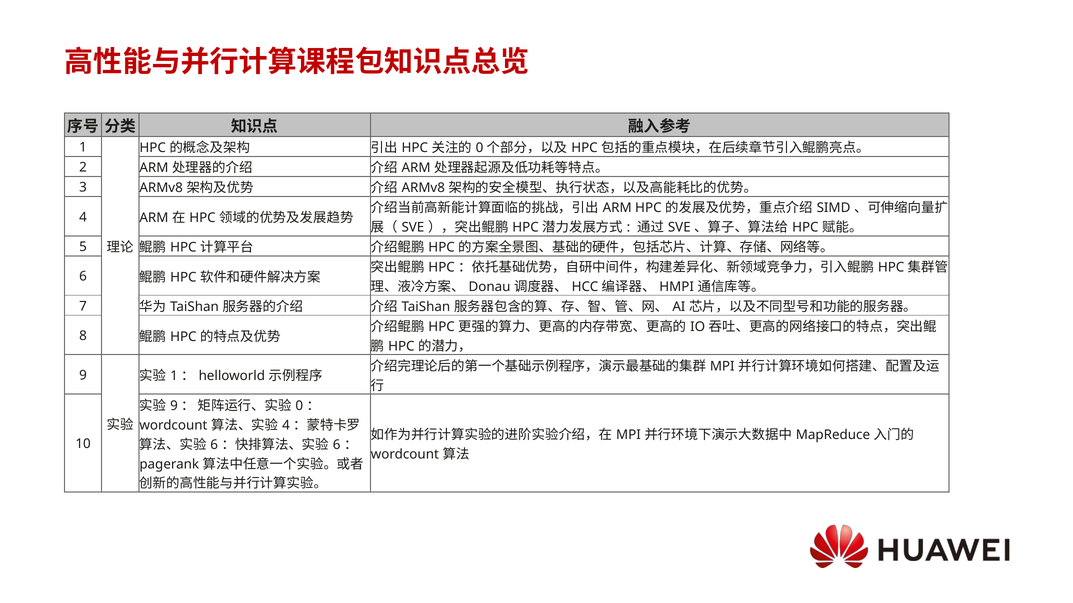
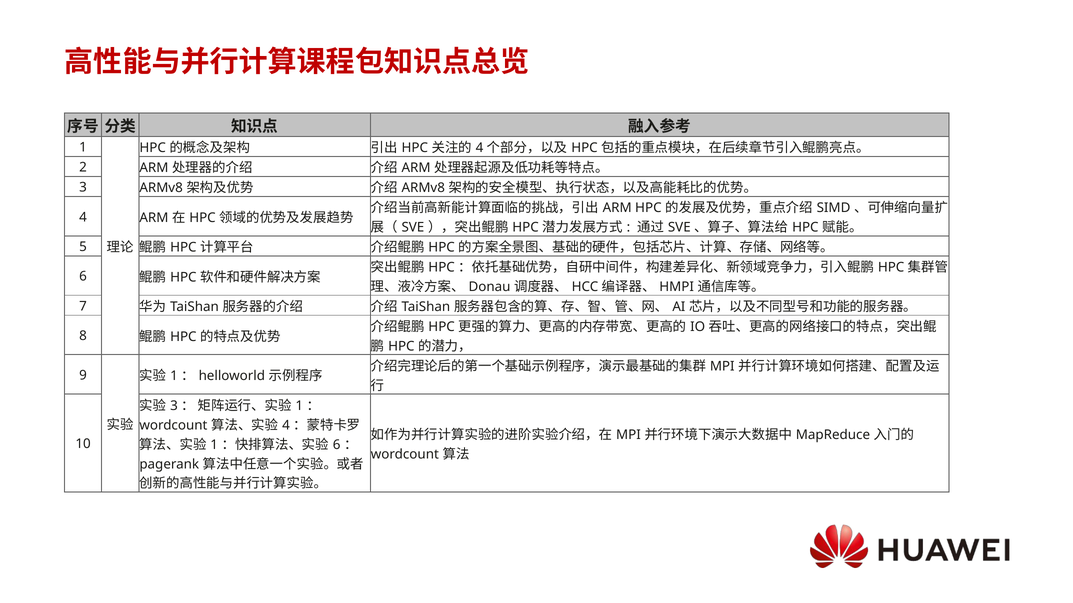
0: 0 -> 4 (480, 148)
9: 9 -> 3 (174, 406)
0: 0 -> 1 (299, 406)
6: 6 -> 1 (214, 445)
